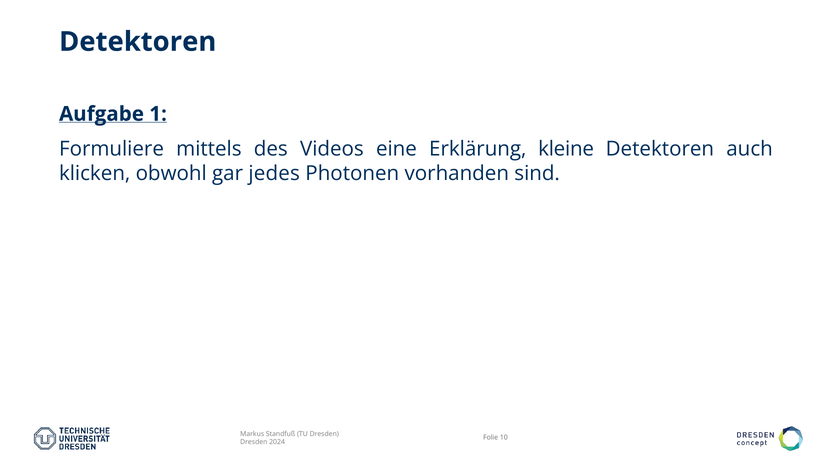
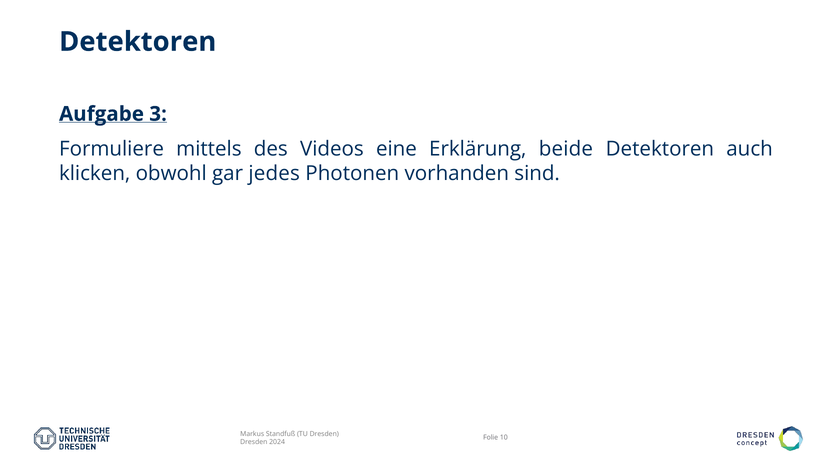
1: 1 -> 3 (158, 114)
kleine: kleine -> beide (566, 149)
